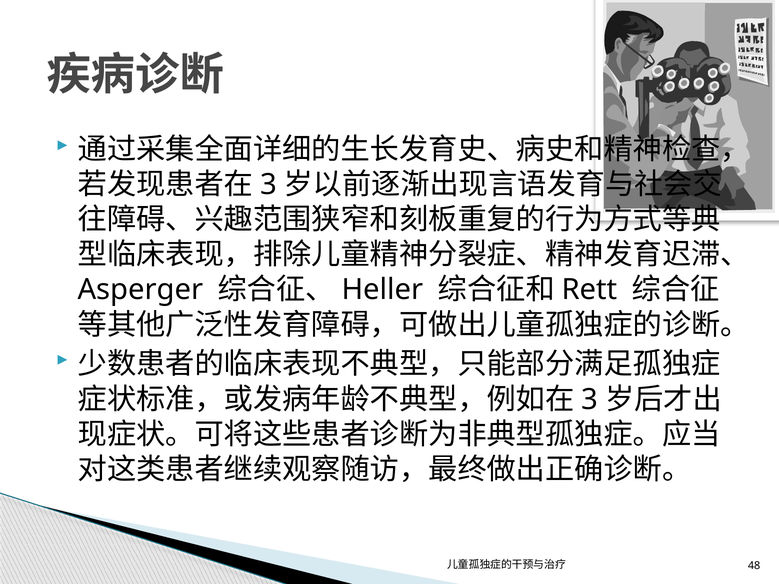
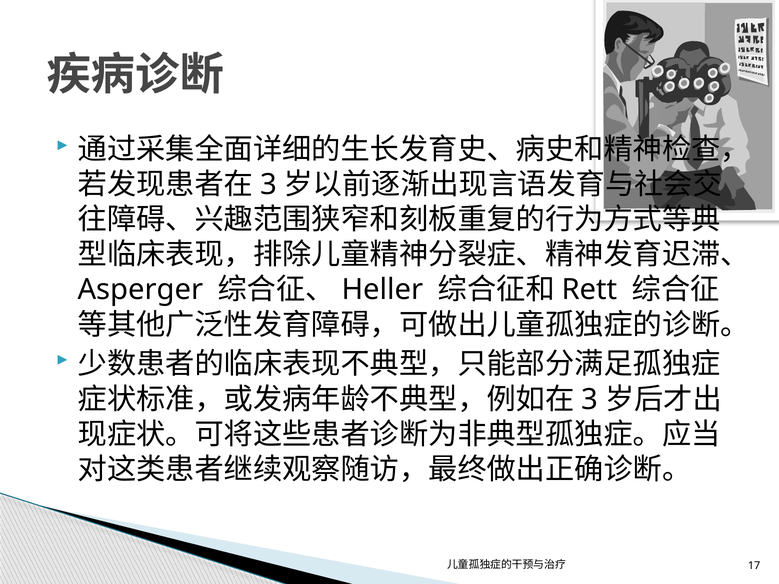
48: 48 -> 17 (754, 566)
